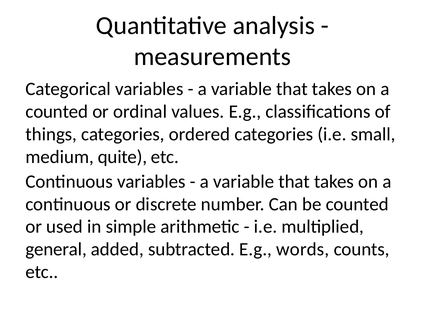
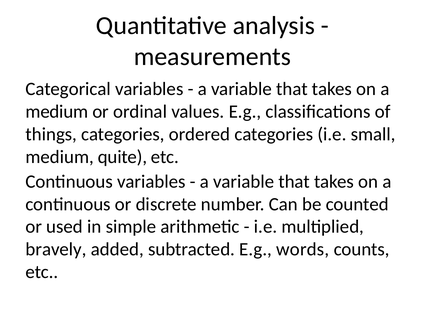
counted: counted -> medium (57, 112)
general: general -> bravely (56, 250)
